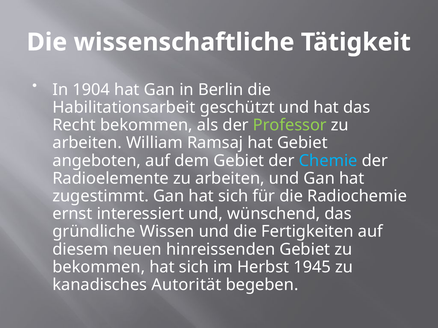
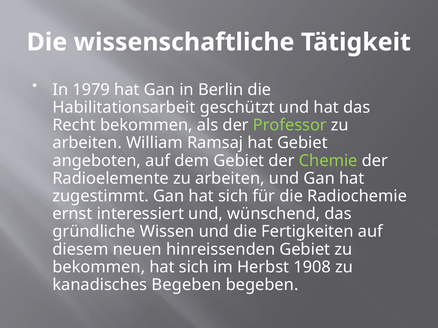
1904: 1904 -> 1979 (91, 90)
Chemie colour: light blue -> light green (328, 161)
1945: 1945 -> 1908 (312, 267)
kanadisches Autorität: Autorität -> Begeben (186, 285)
